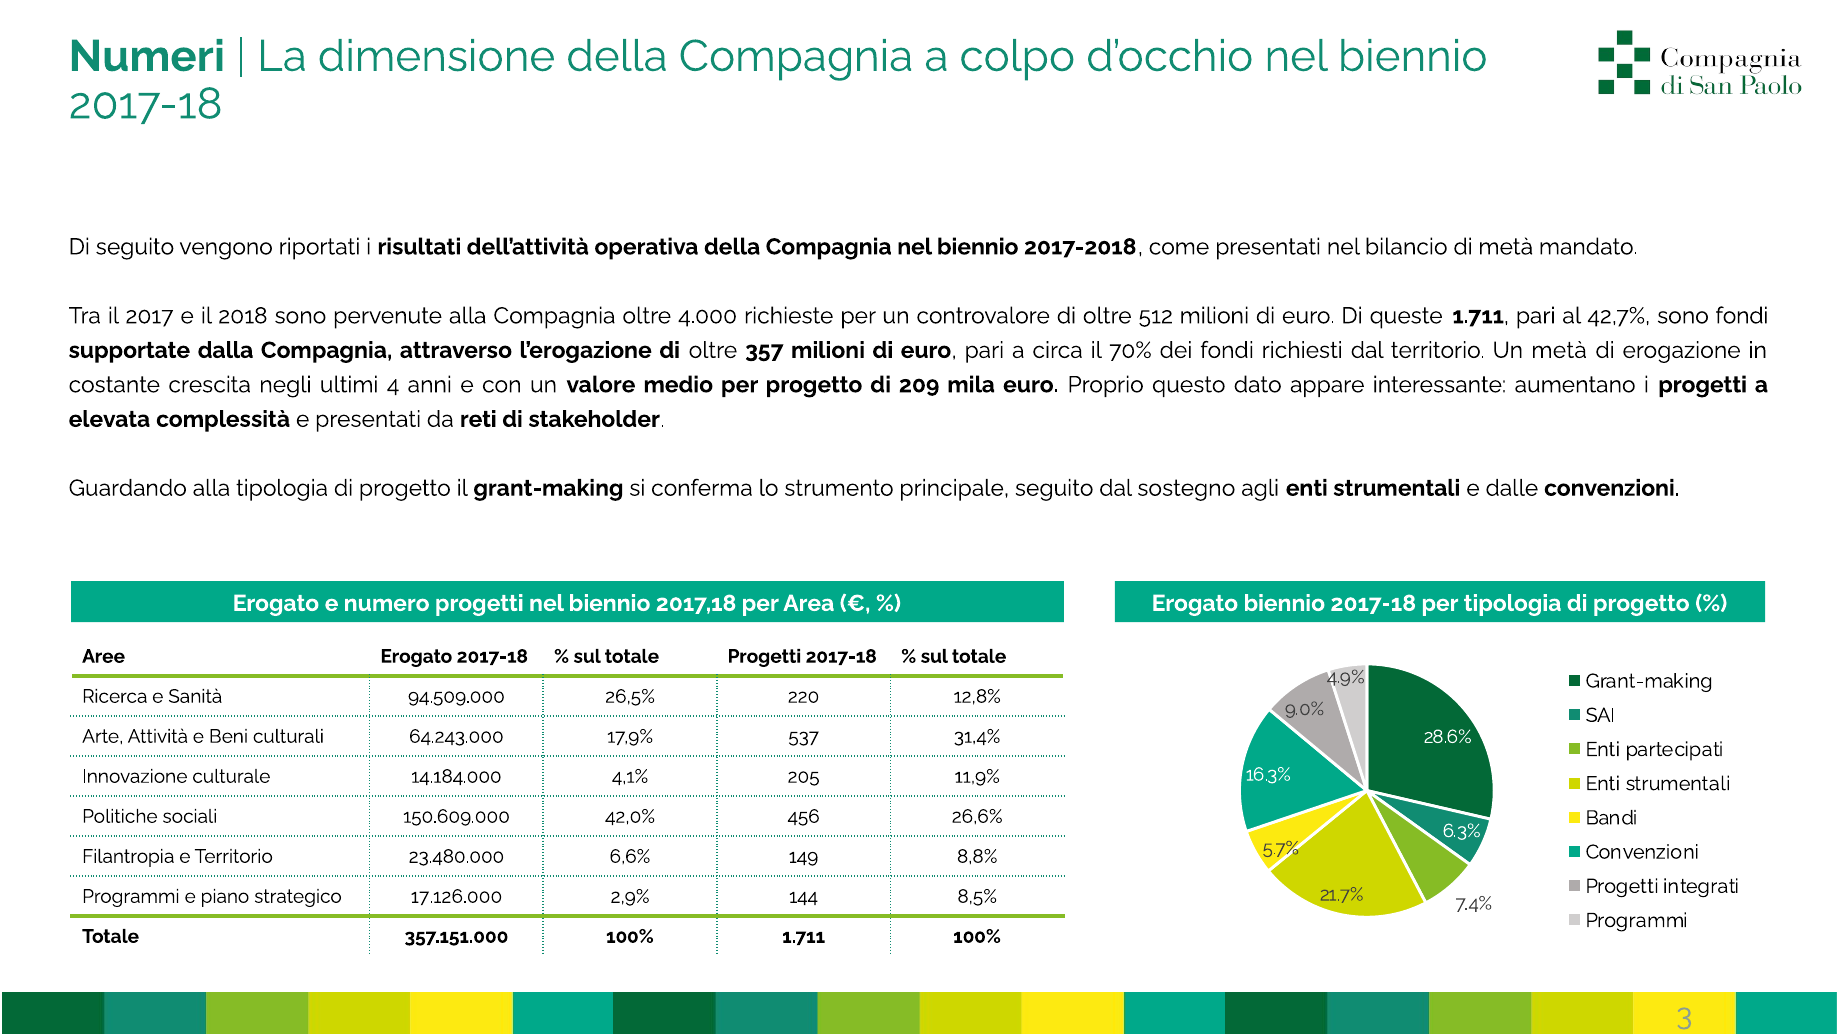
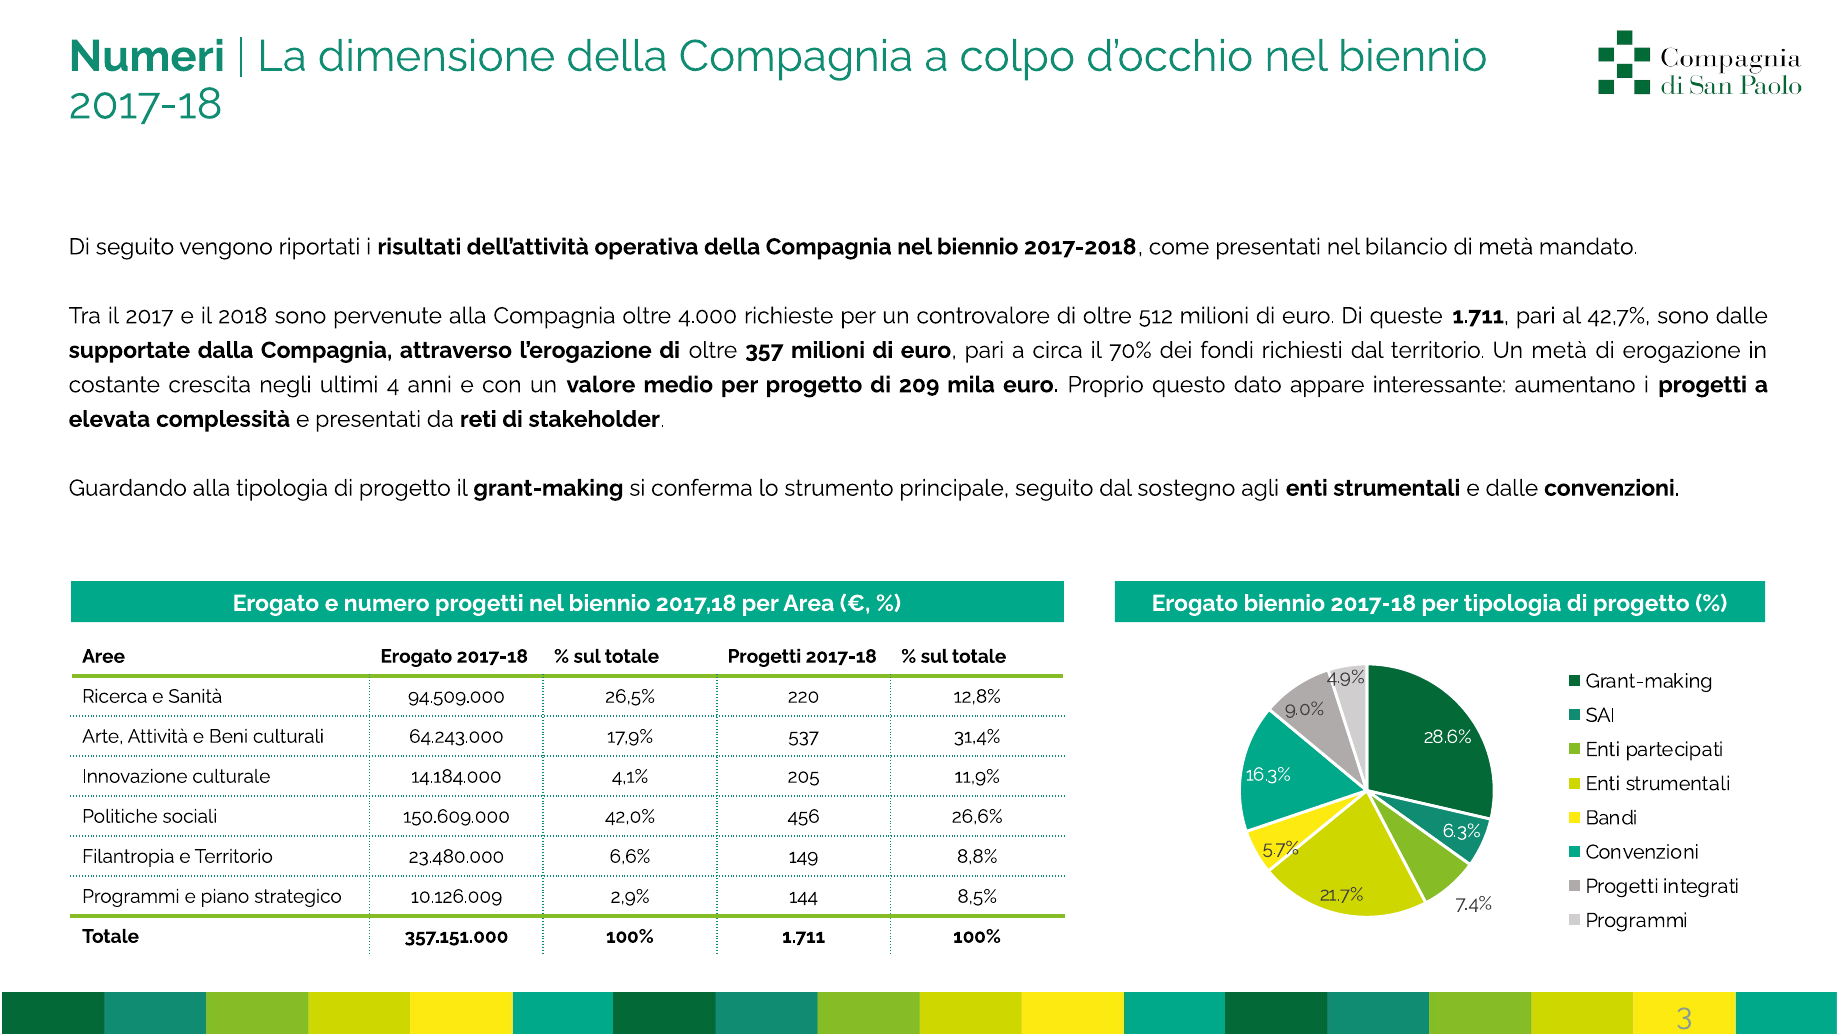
sono fondi: fondi -> dalle (1742, 316)
17.126.000: 17.126.000 -> 10.126.009 (457, 896)
